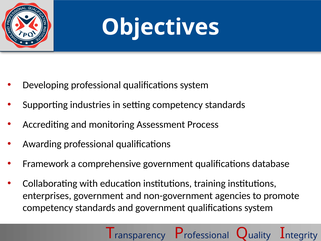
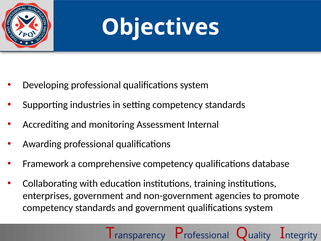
Process: Process -> Internal (203, 124)
comprehensive government: government -> competency (168, 164)
